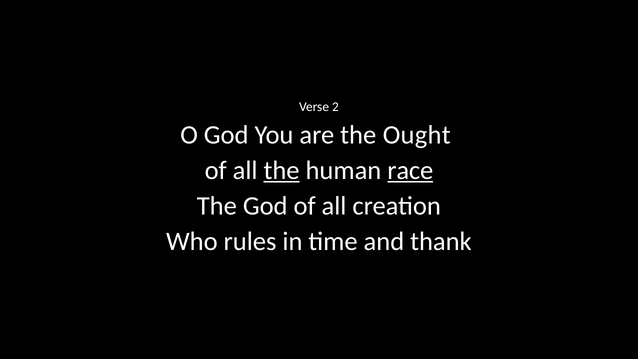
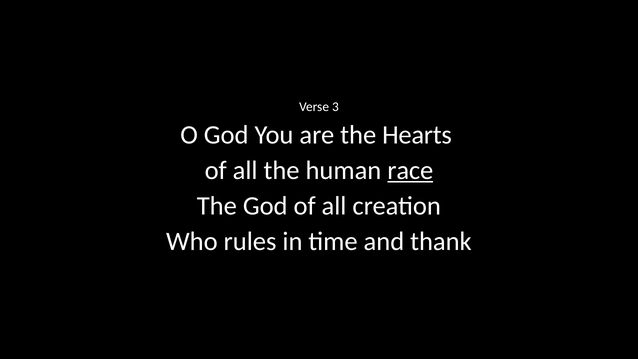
2: 2 -> 3 (335, 107)
Ought: Ought -> Hearts (417, 135)
the underline: present -> none (282, 170)
